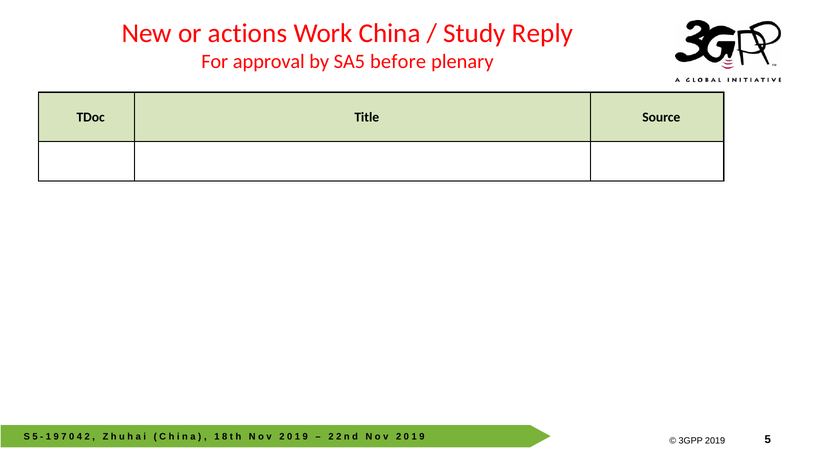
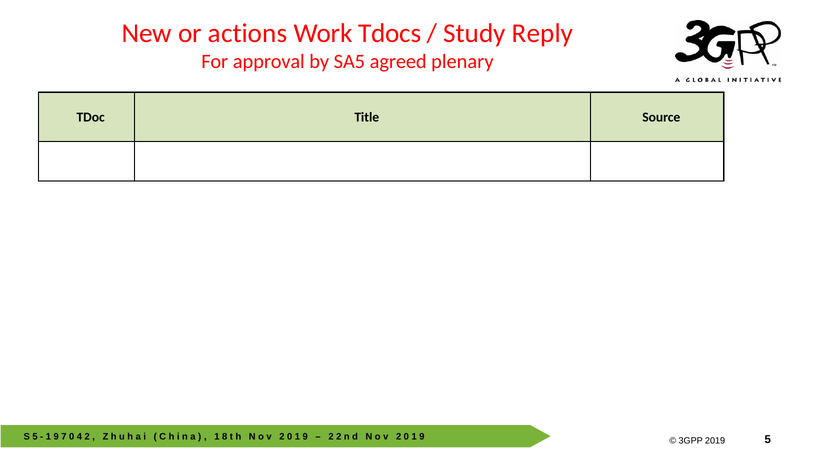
China: China -> Tdocs (390, 33)
before: before -> agreed (398, 62)
